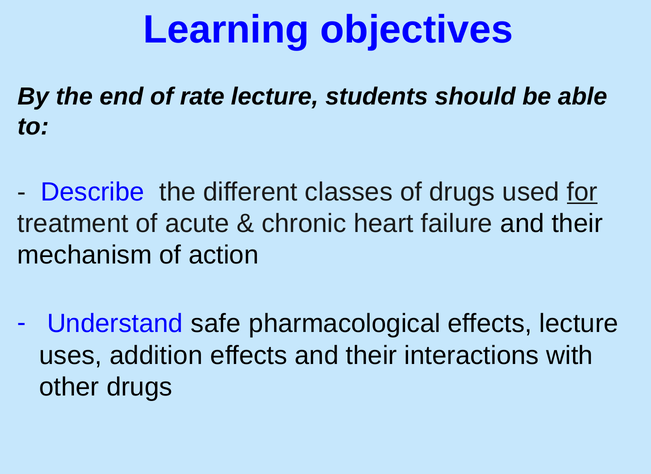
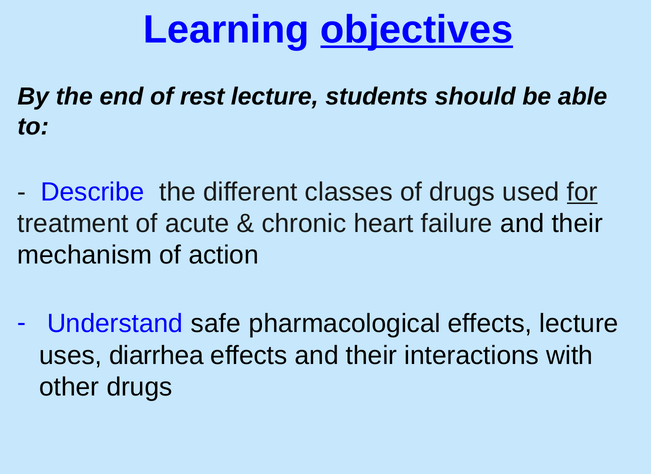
objectives underline: none -> present (417, 30)
rate: rate -> rest (202, 97)
addition: addition -> diarrhea (156, 355)
